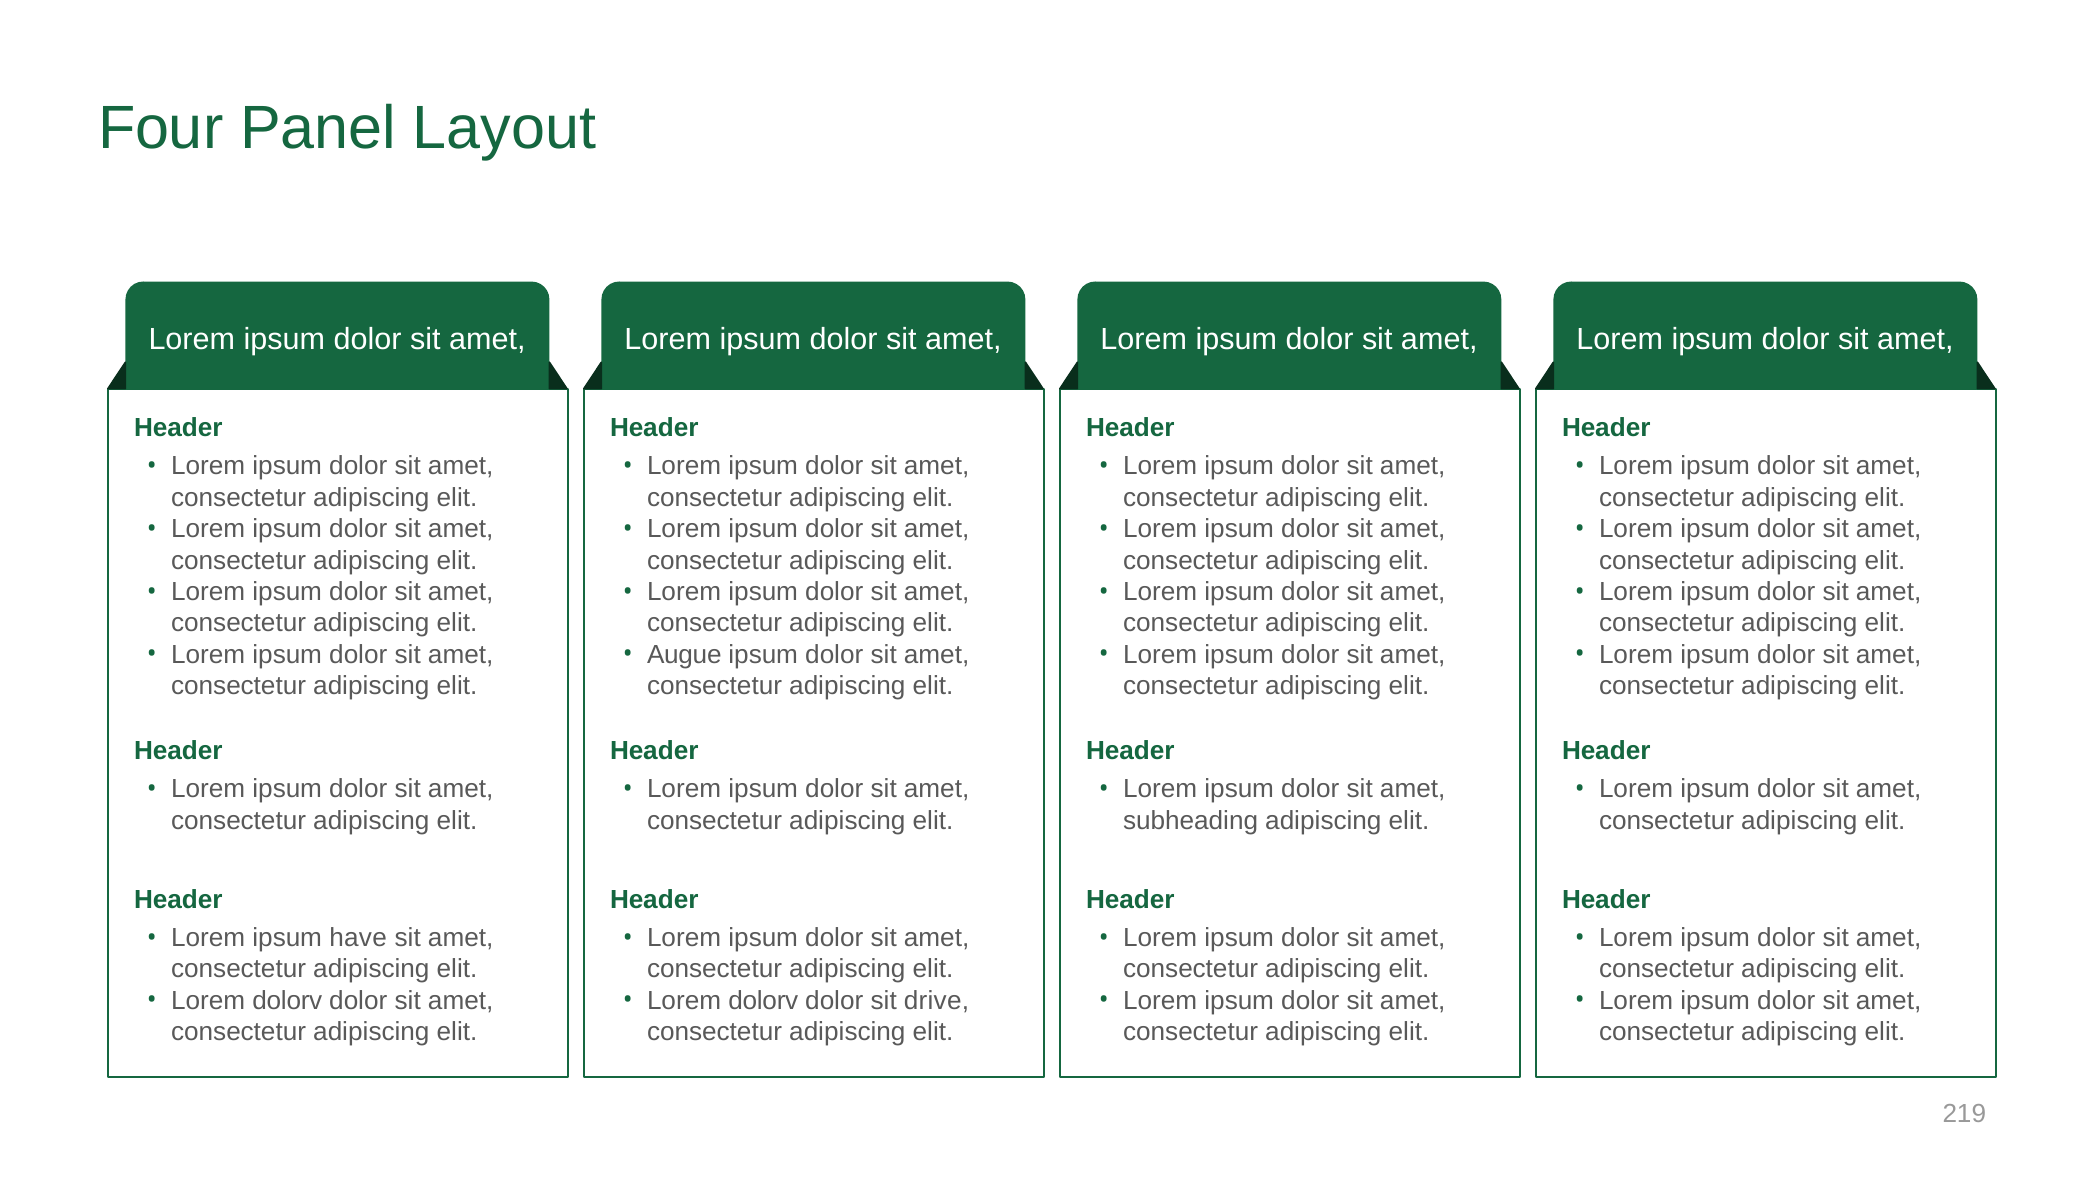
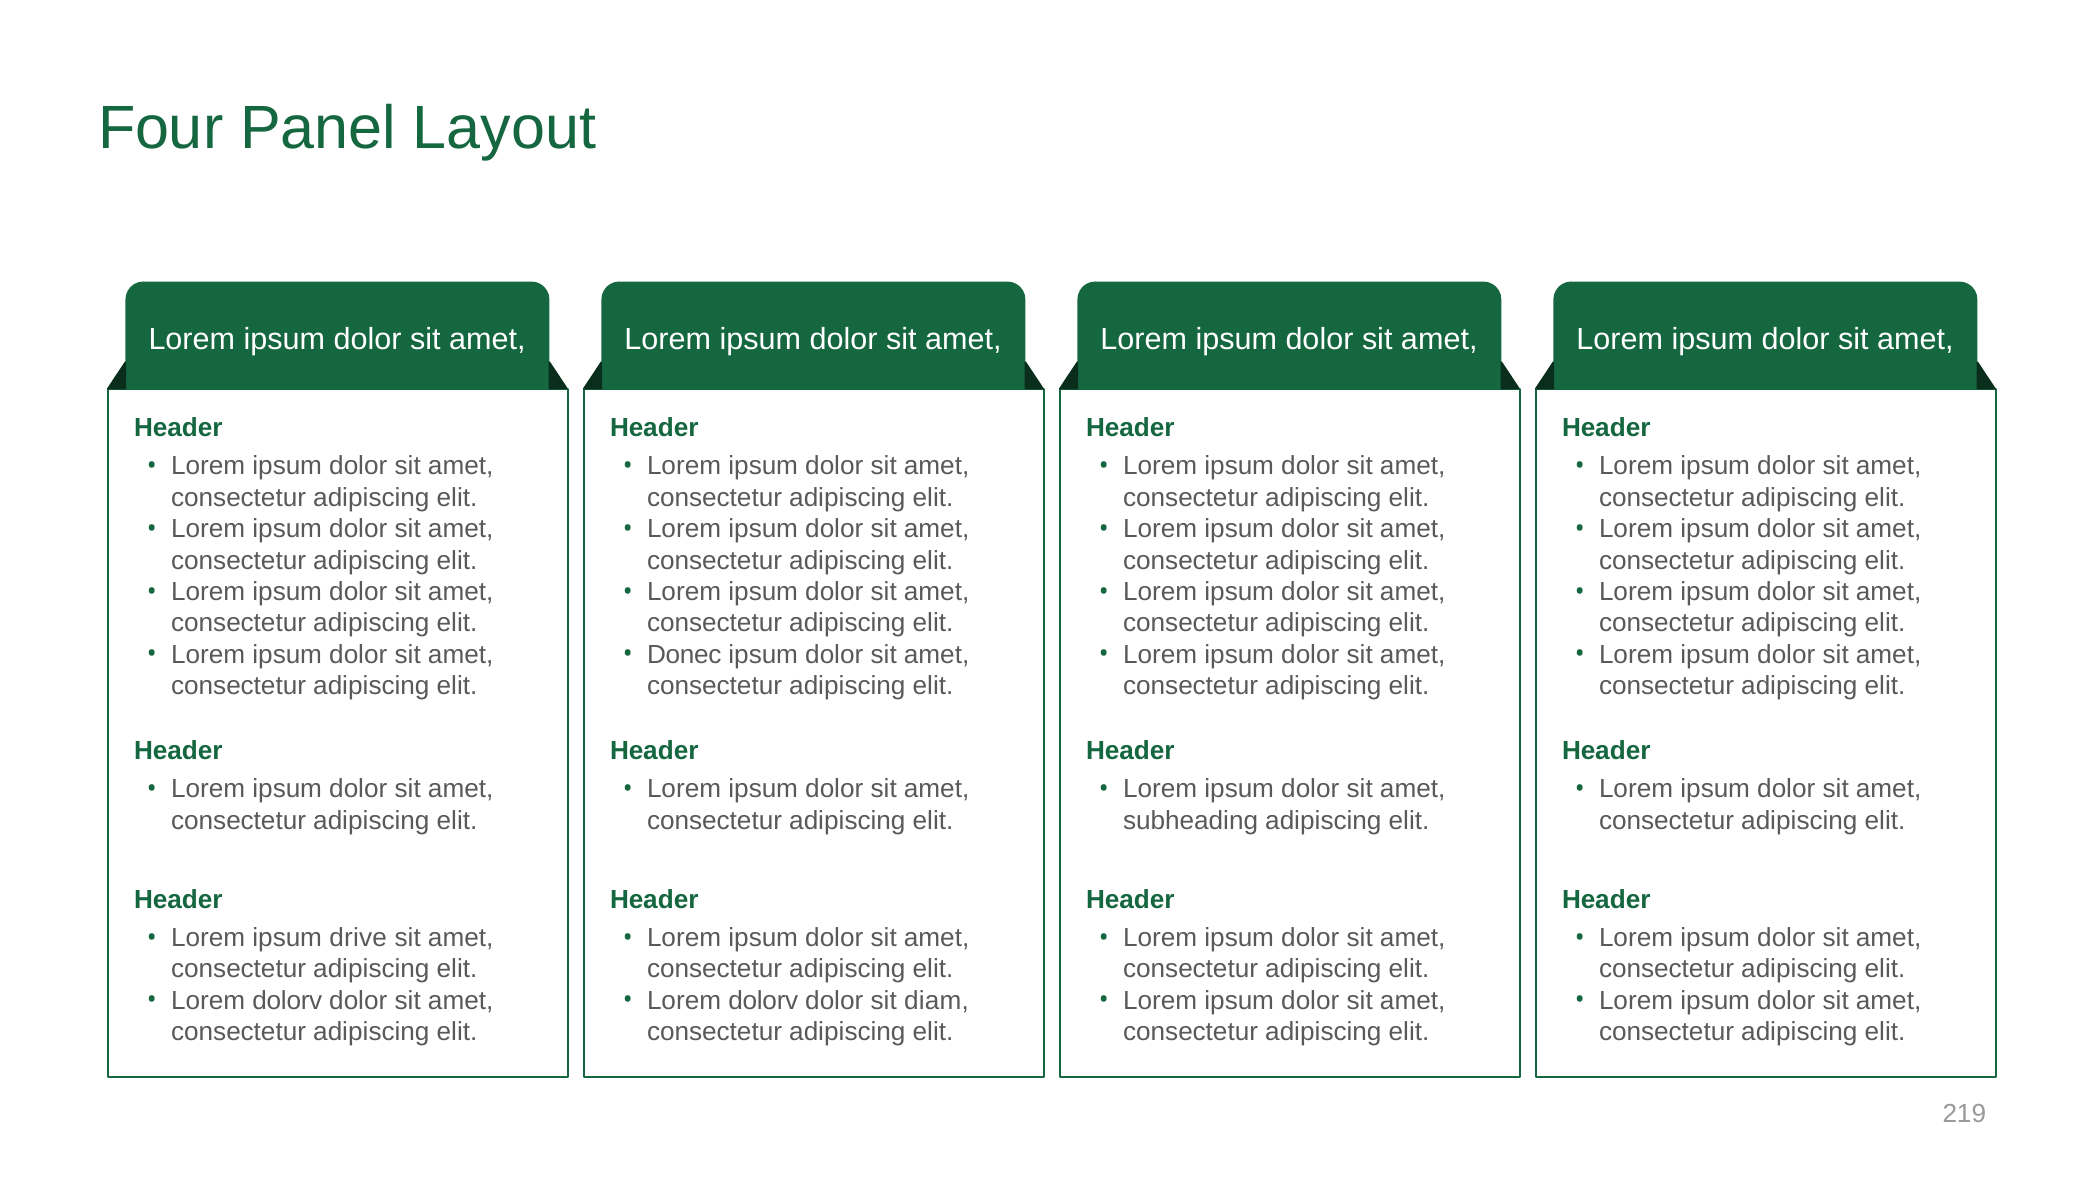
Augue: Augue -> Donec (684, 655)
have: have -> drive (358, 938)
drive: drive -> diam (936, 1001)
